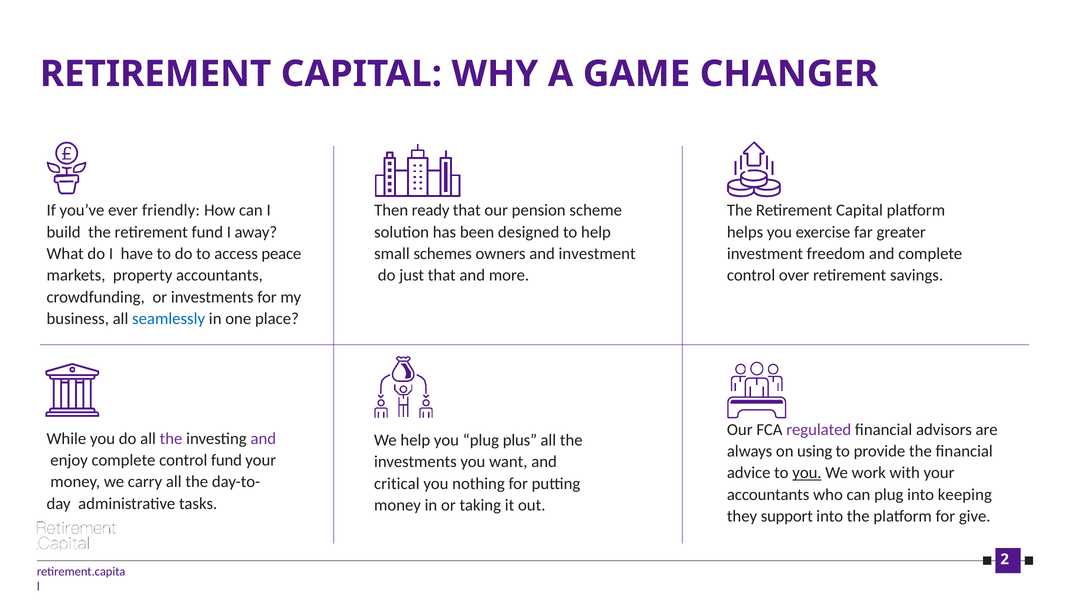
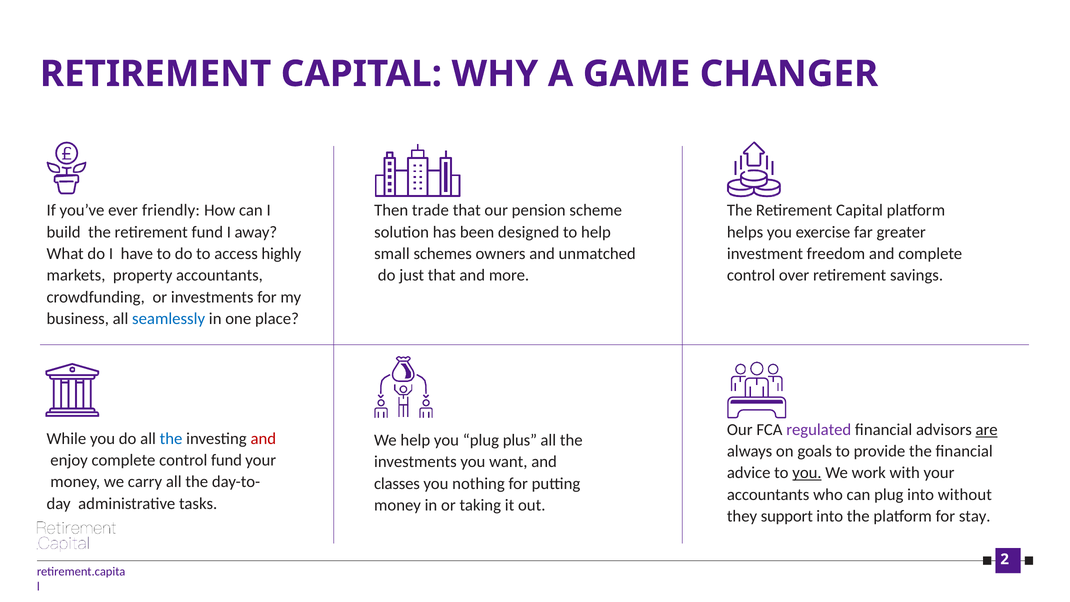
ready: ready -> trade (430, 210)
peace: peace -> highly (281, 254)
and investment: investment -> unmatched (597, 254)
are underline: none -> present (987, 430)
the colour: purple -> blue (171, 439)
and colour: purple -> red (263, 439)
using: using -> goals (815, 451)
critical: critical -> classes (397, 483)
keeping: keeping -> without (965, 495)
give: give -> stay (975, 516)
